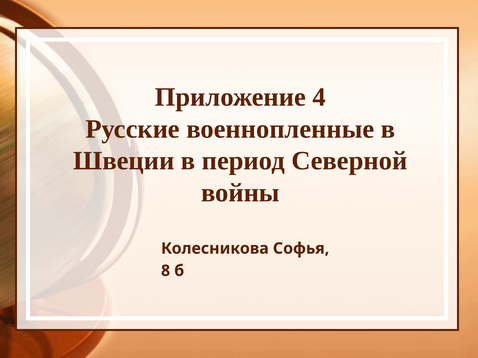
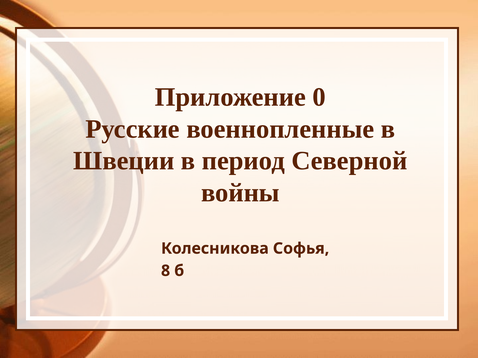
4: 4 -> 0 (319, 97)
